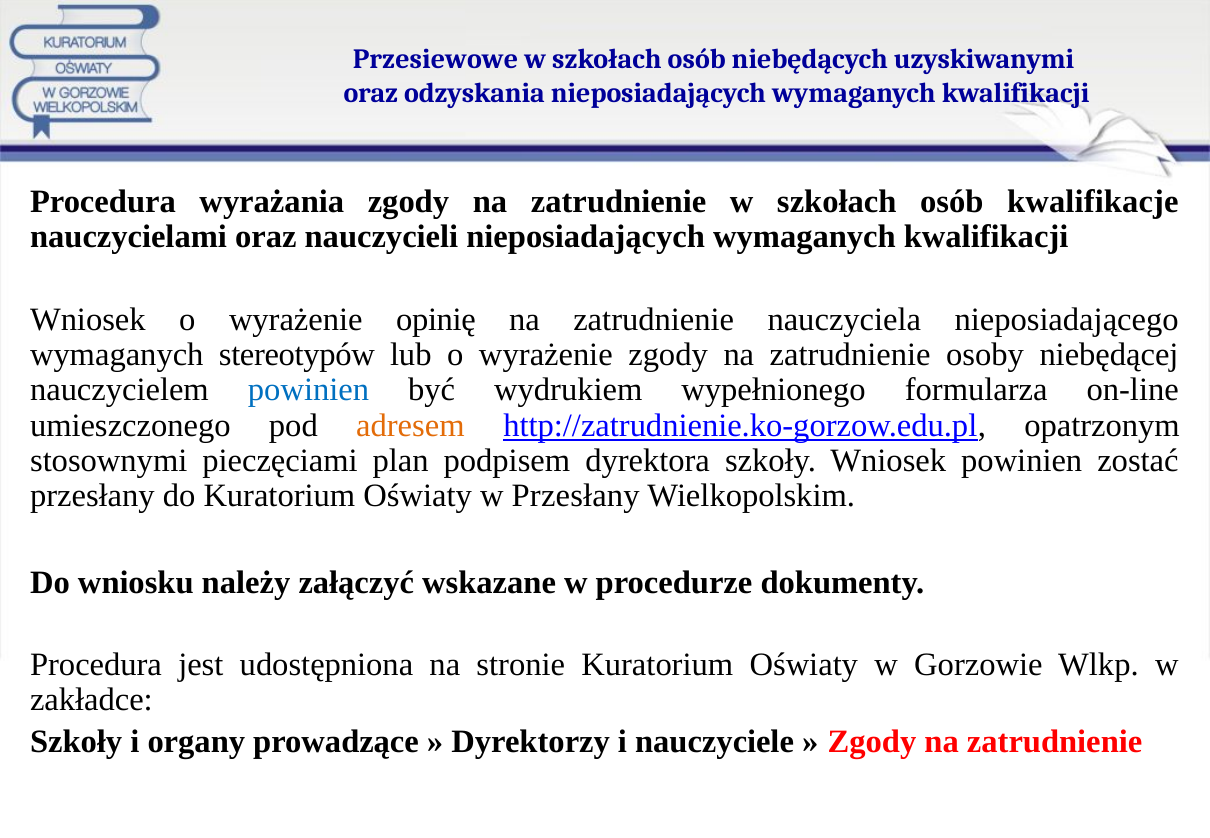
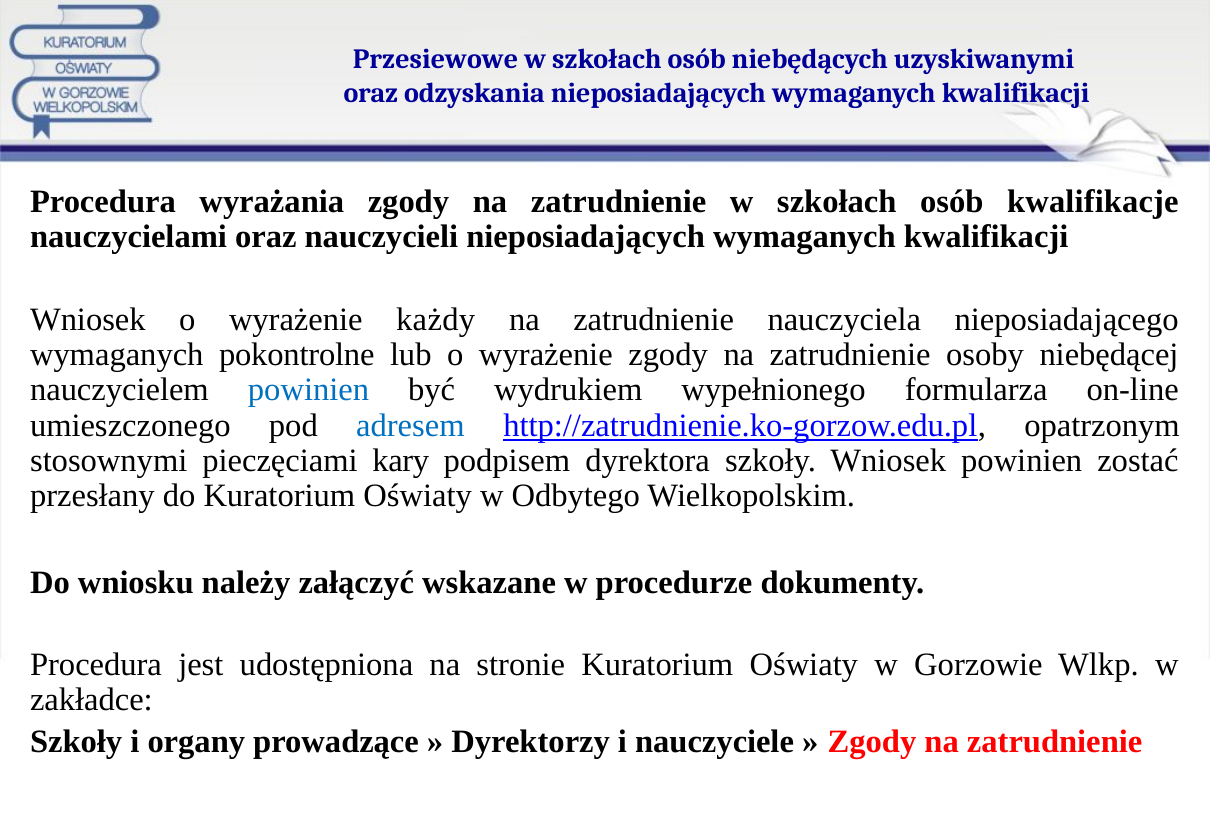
opinię: opinię -> każdy (436, 320)
stereotypów: stereotypów -> pokontrolne (297, 355)
adresem colour: orange -> blue (410, 425)
plan: plan -> kary (401, 460)
w Przesłany: Przesłany -> Odbytego (576, 496)
